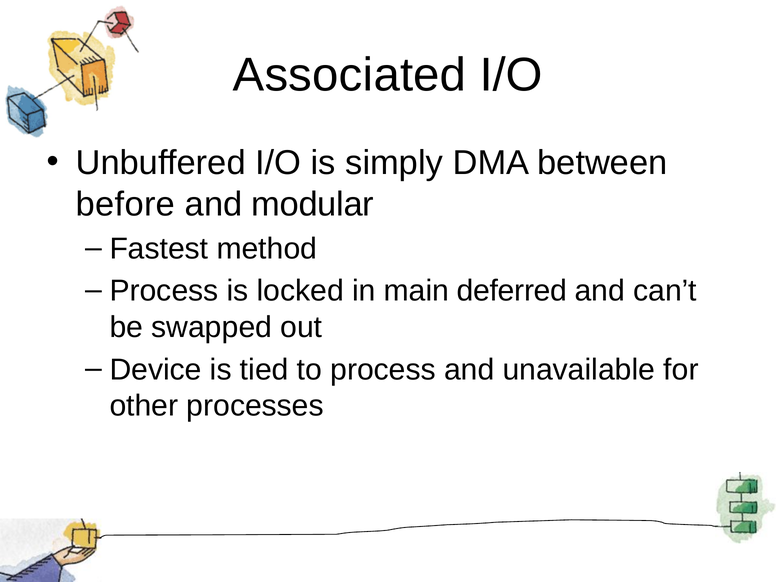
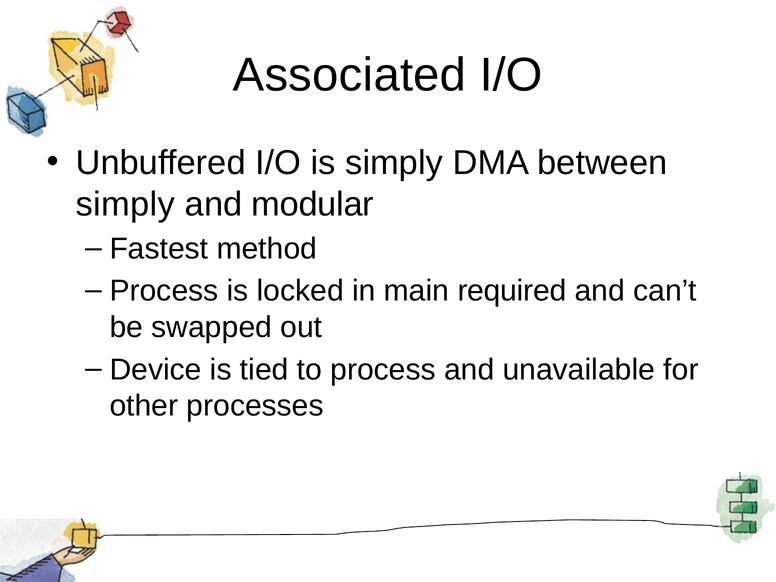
before: before -> simply (125, 204)
deferred: deferred -> required (512, 291)
